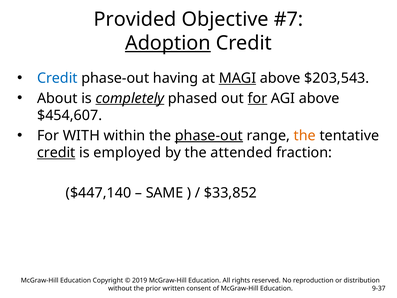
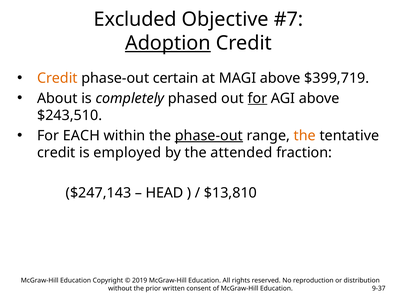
Provided: Provided -> Excluded (135, 19)
Credit colour: blue -> orange (57, 78)
having: having -> certain (176, 78)
MAGI underline: present -> none (237, 78)
$203,543: $203,543 -> $399,719 (337, 78)
completely underline: present -> none (130, 98)
$454,607: $454,607 -> $243,510 (70, 115)
WITH: WITH -> EACH (81, 135)
credit underline: present -> none (56, 153)
$447,140: $447,140 -> $247,143 (98, 193)
SAME: SAME -> HEAD (165, 193)
$33,852: $33,852 -> $13,810 (230, 193)
